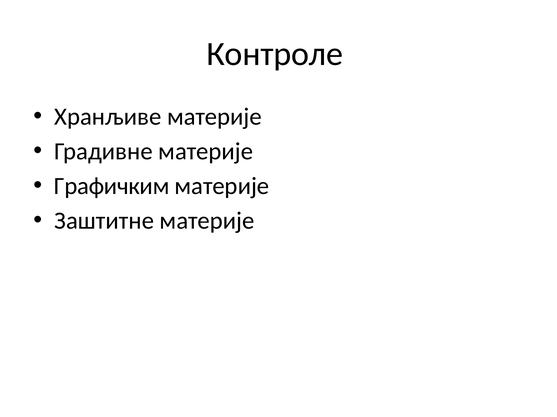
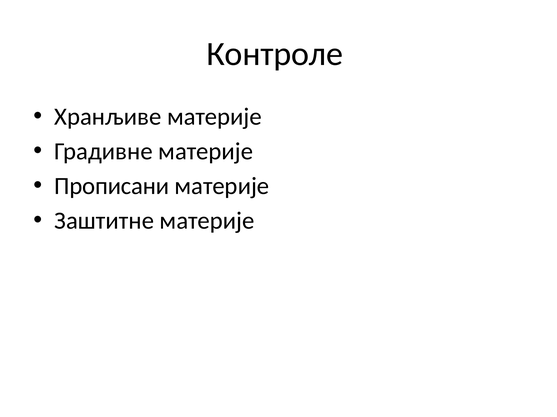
Графичким: Графичким -> Прописани (112, 186)
